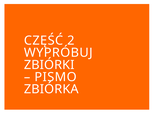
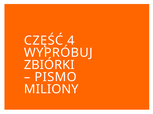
2: 2 -> 4 (71, 41)
ZBIÓRKA: ZBIÓRKA -> MILIONY (51, 90)
